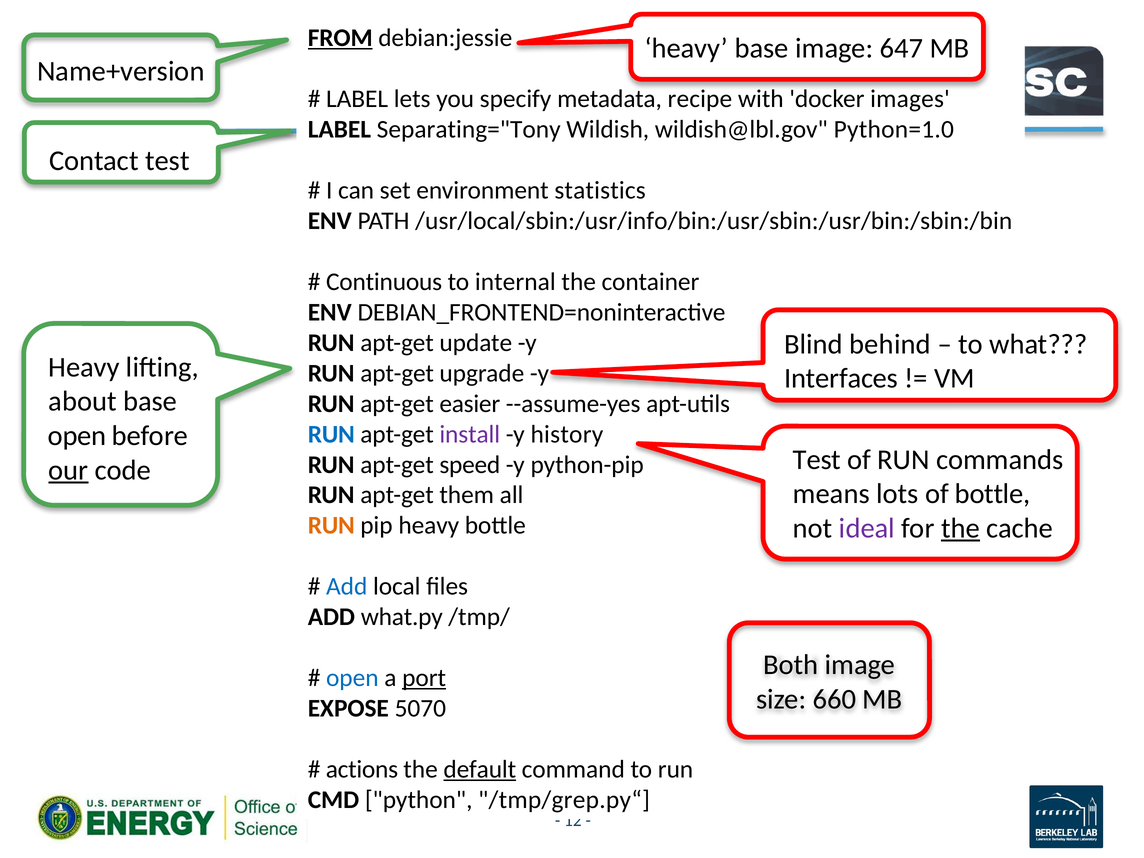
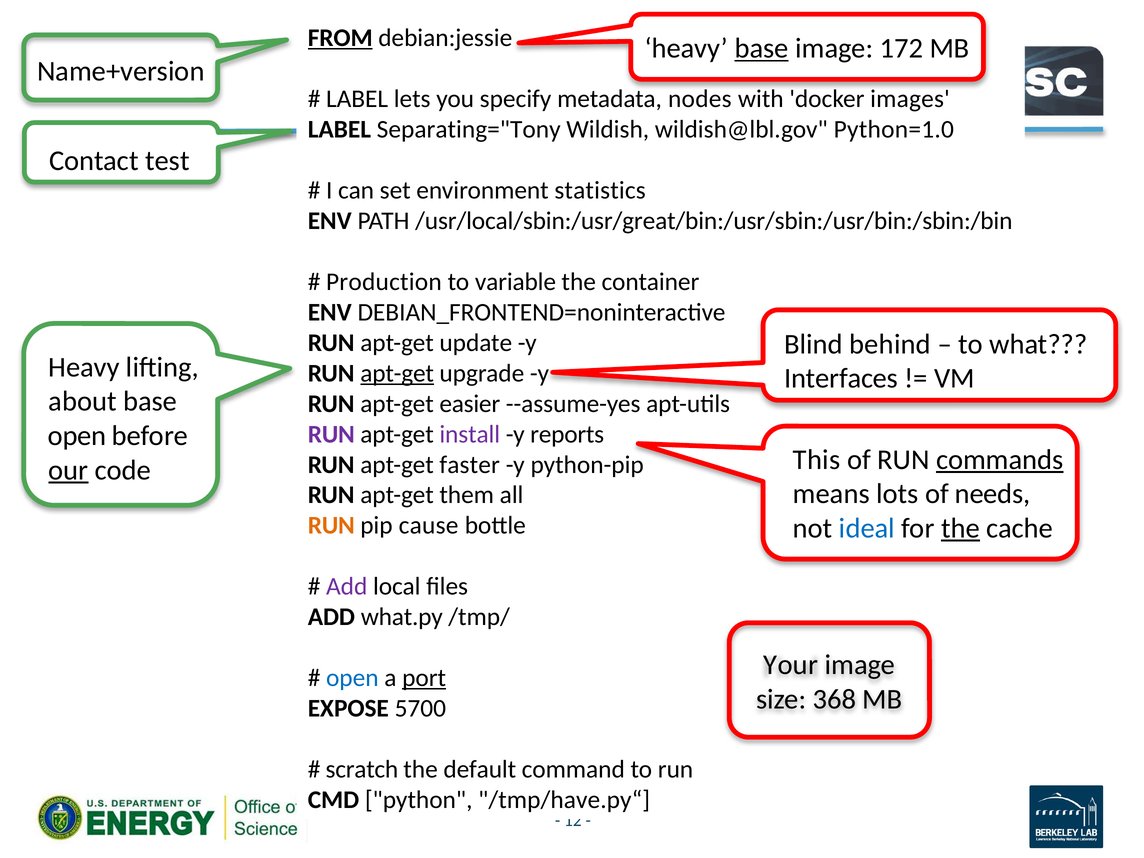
base underline: none -> present (762, 48)
647: 647 -> 172 (901, 48)
recipe: recipe -> nodes (700, 99)
/usr/local/sbin:/usr/info/bin:/usr/sbin:/usr/bin:/sbin:/bin: /usr/local/sbin:/usr/info/bin:/usr/sbin:/usr/bin:/sbin:/bin -> /usr/local/sbin:/usr/great/bin:/usr/sbin:/usr/bin:/sbin:/bin (714, 221)
Continuous: Continuous -> Production (384, 282)
internal: internal -> variable (515, 282)
apt-get underline: none -> present (397, 373)
RUN colour: blue -> purple (331, 434)
history: history -> reports (567, 434)
Test: Test -> This (817, 460)
commands underline: none -> present (1000, 460)
speed: speed -> faster (470, 465)
of bottle: bottle -> needs (992, 494)
pip heavy: heavy -> cause (429, 526)
ideal colour: purple -> blue (867, 528)
Add colour: blue -> purple (347, 587)
Both: Both -> Your (791, 665)
660: 660 -> 368 (834, 699)
5070: 5070 -> 5700 (420, 709)
actions: actions -> scratch (362, 770)
default underline: present -> none (480, 770)
/tmp/grep.py“: /tmp/grep.py“ -> /tmp/have.py“ (564, 800)
